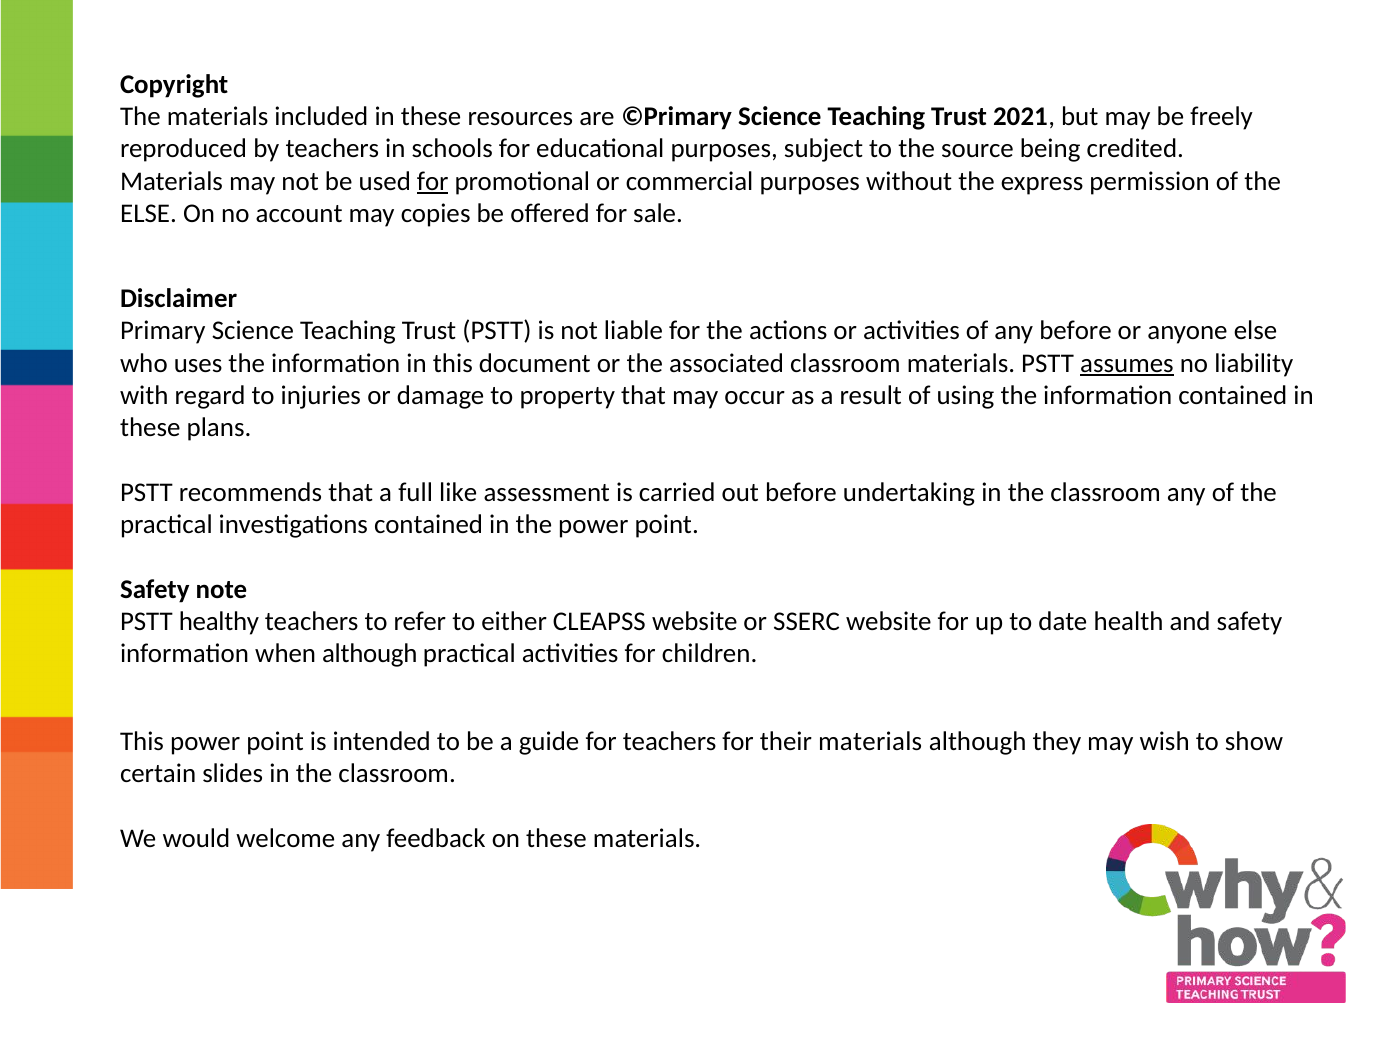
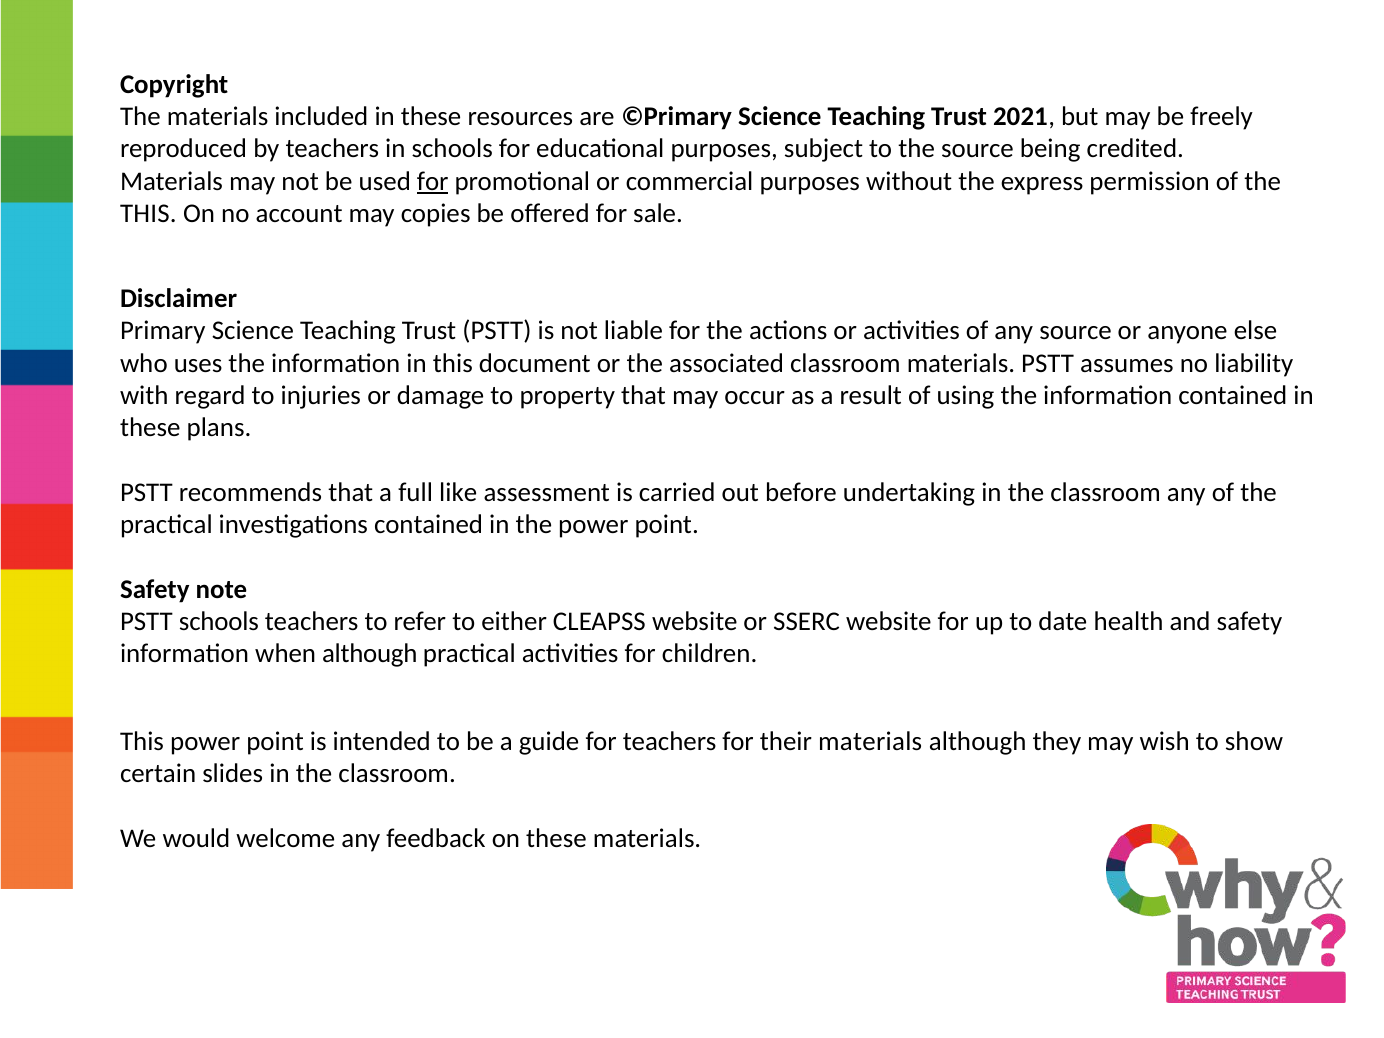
ELSE: ELSE -> THIS (148, 214)
any before: before -> source (1076, 331)
assumes underline: present -> none (1127, 363)
PSTT healthy: healthy -> schools (219, 622)
